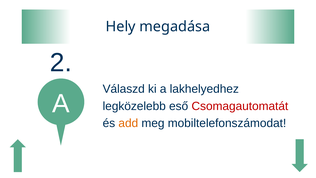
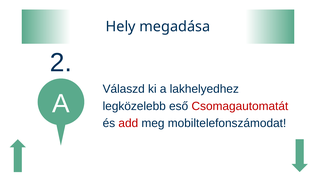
add colour: orange -> red (128, 123)
